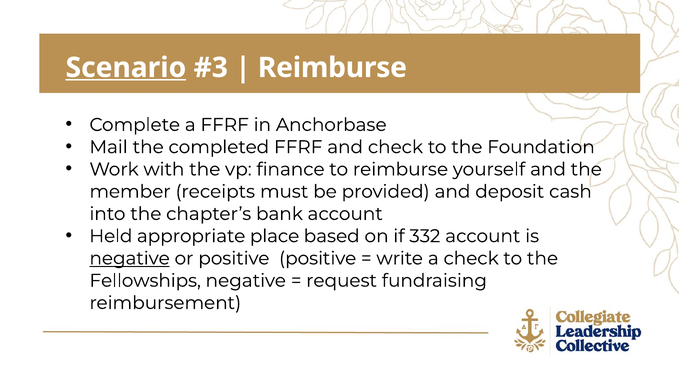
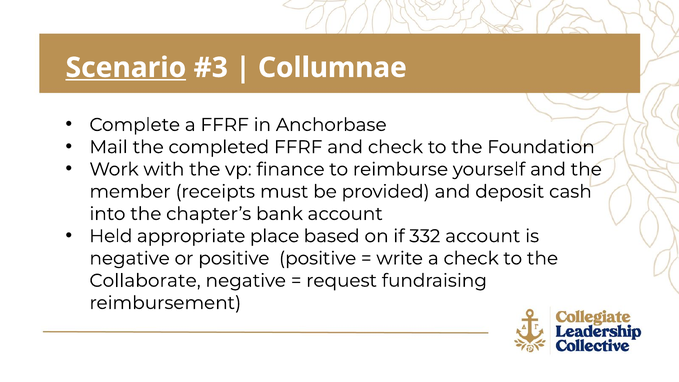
Reimburse: Reimburse -> Collumnae (332, 68)
negative underline: present -> none (130, 258)
Fellowships: Fellowships -> Collaborate (145, 281)
